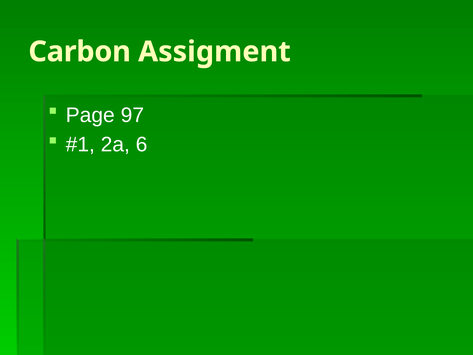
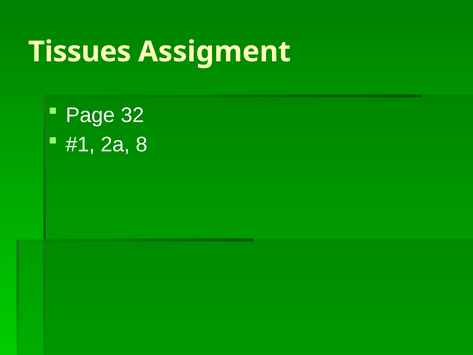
Carbon: Carbon -> Tissues (80, 52)
97: 97 -> 32 (132, 115)
6: 6 -> 8 (142, 144)
